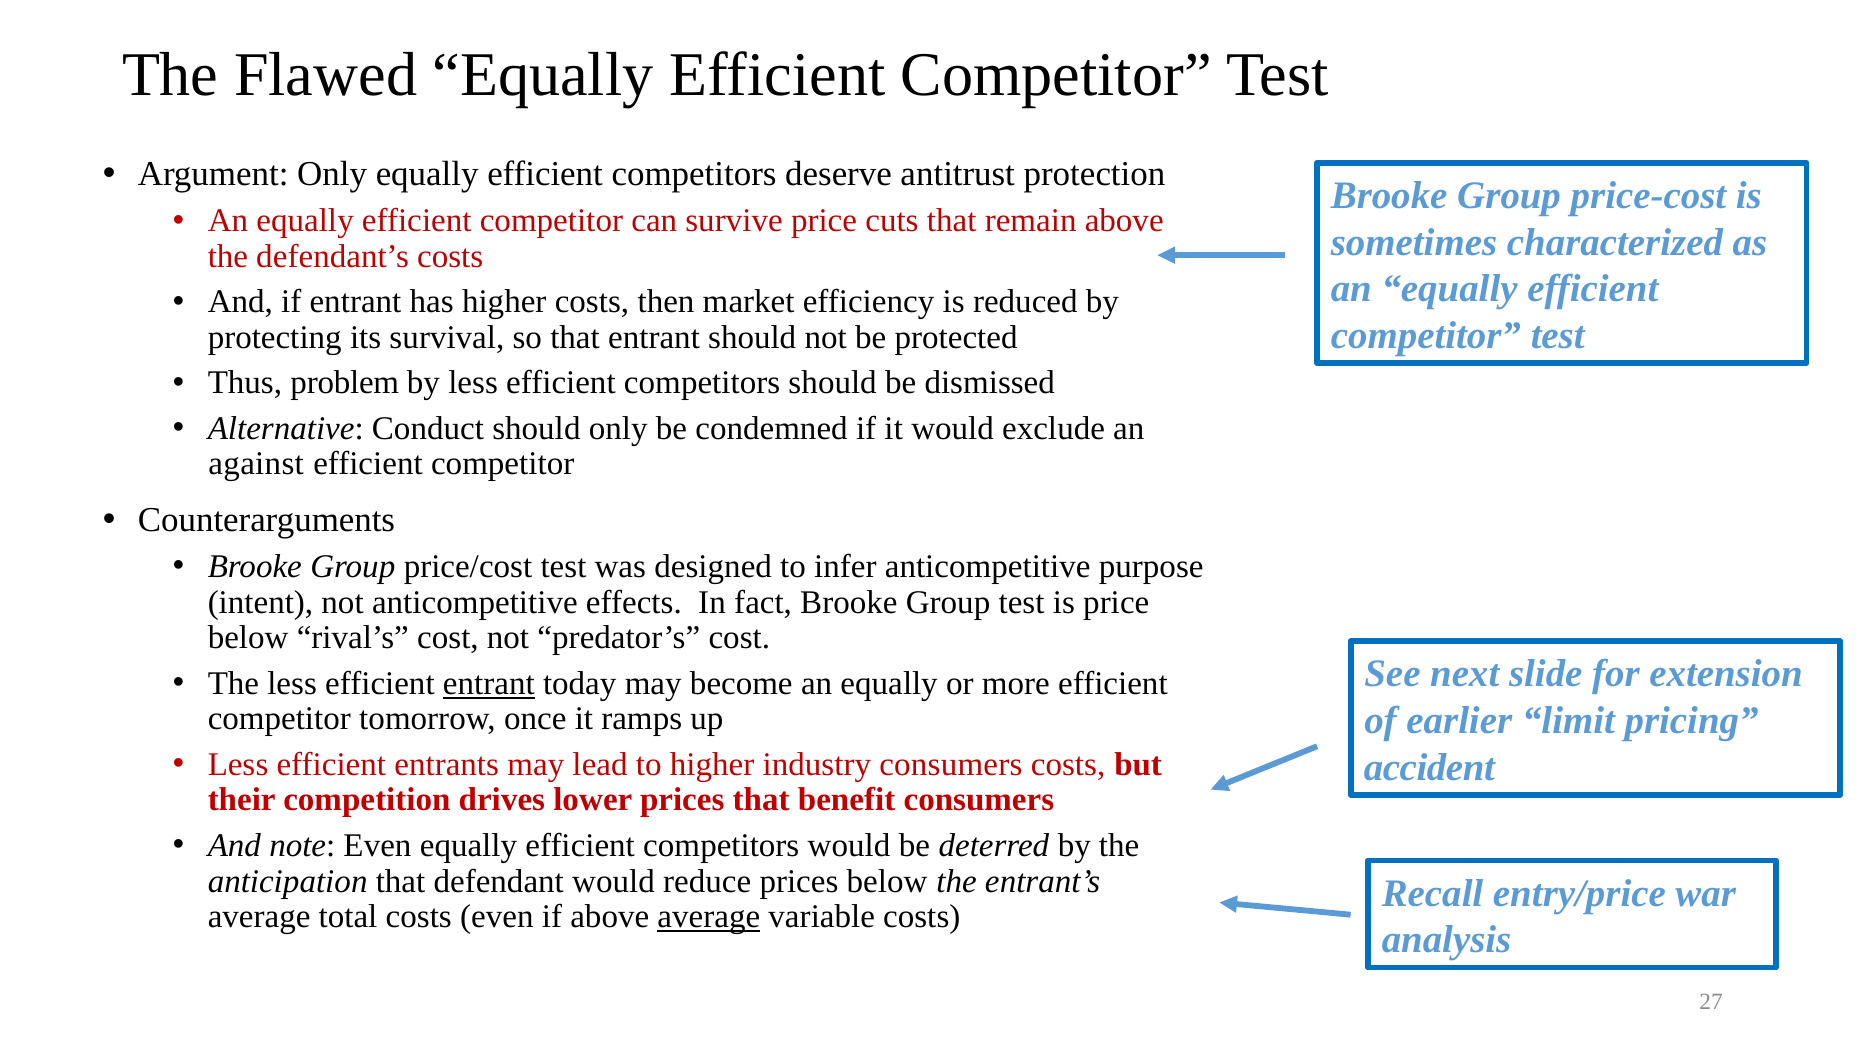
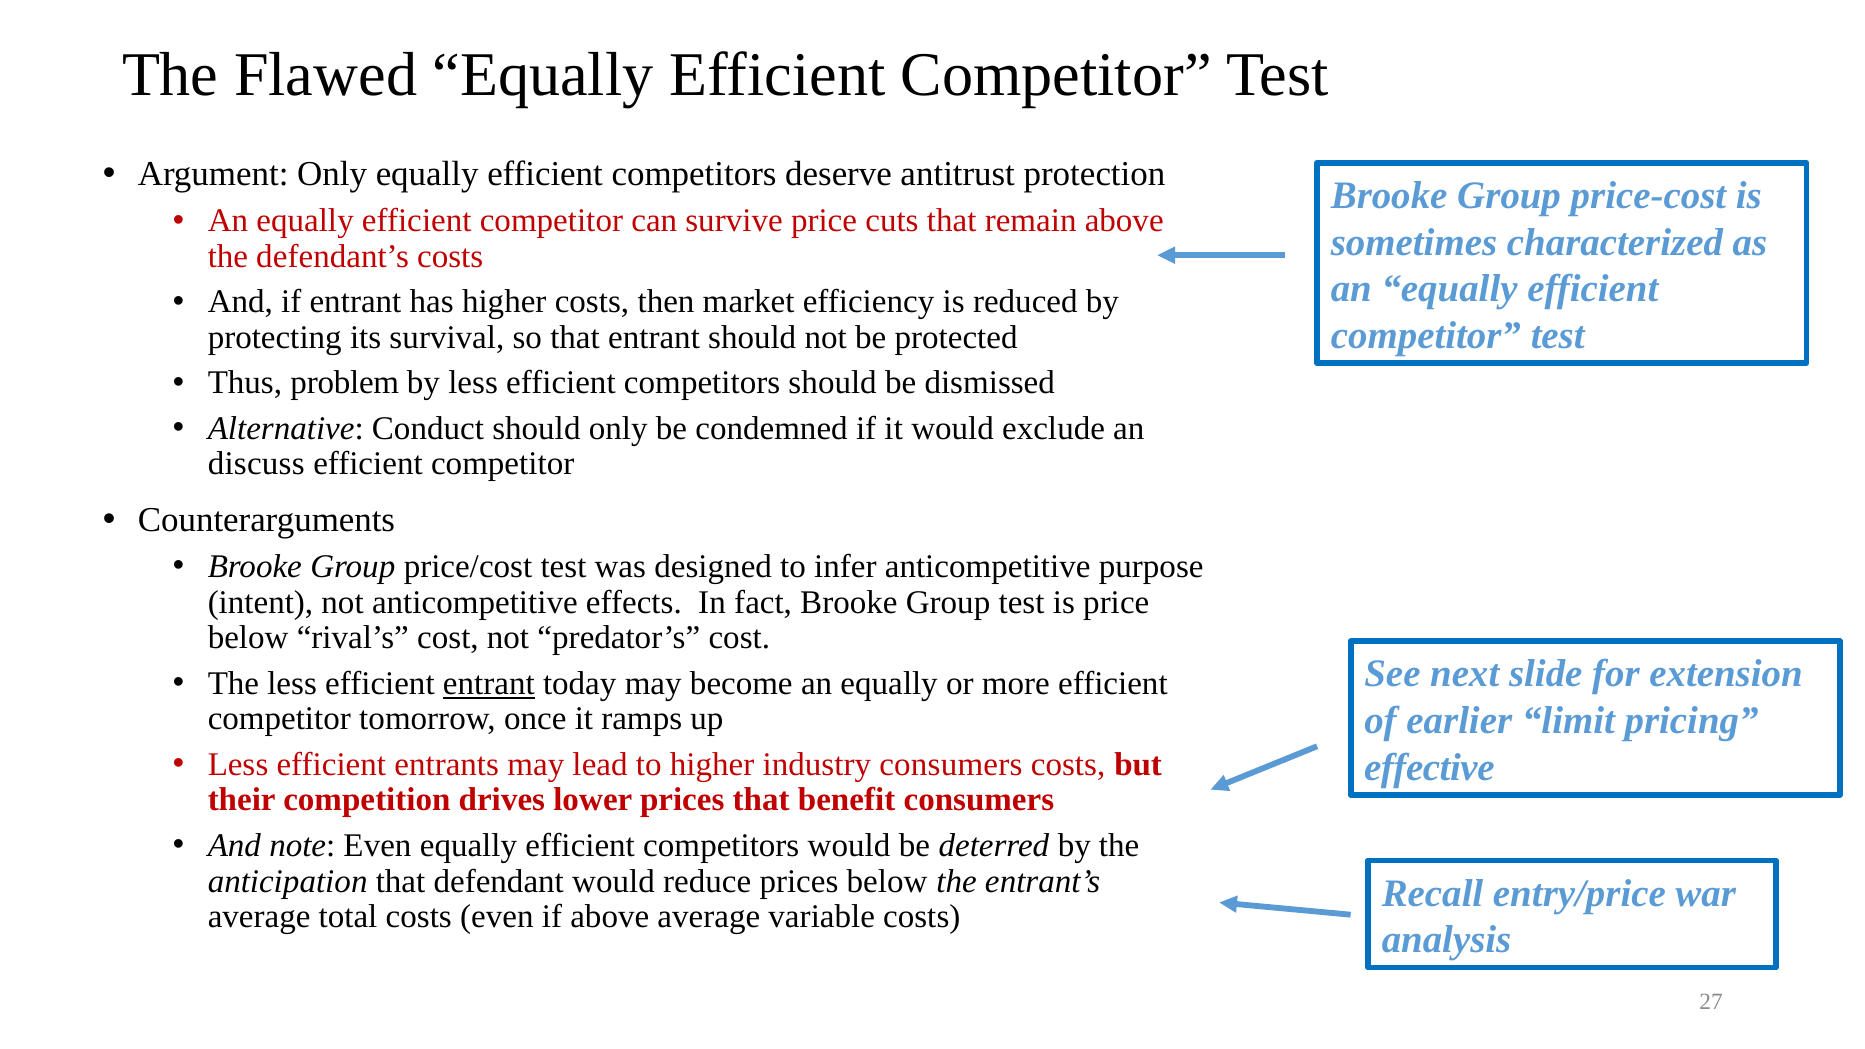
against: against -> discuss (256, 464)
accident: accident -> effective (1429, 767)
average underline: present -> none (709, 917)
